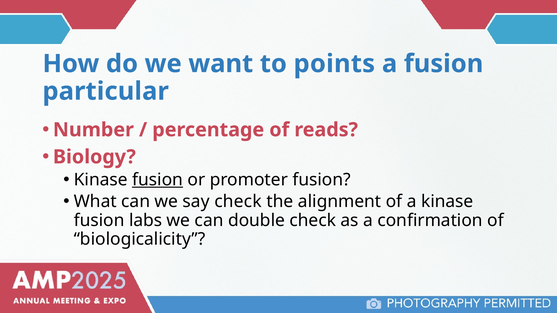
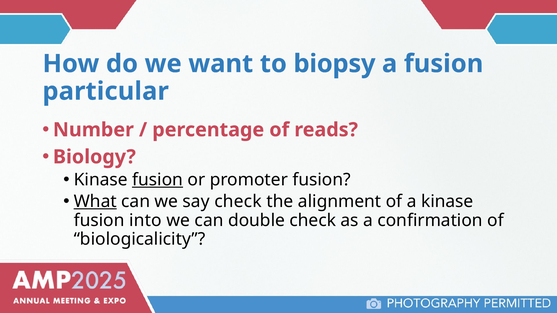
points: points -> biopsy (335, 64)
What underline: none -> present (95, 202)
labs: labs -> into (146, 220)
